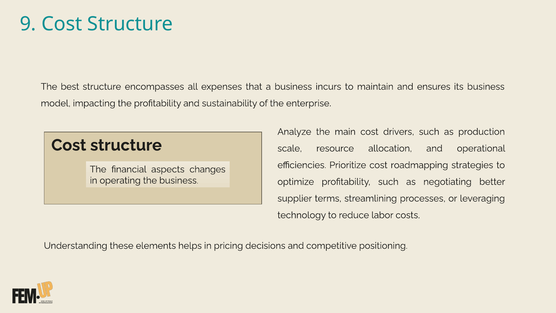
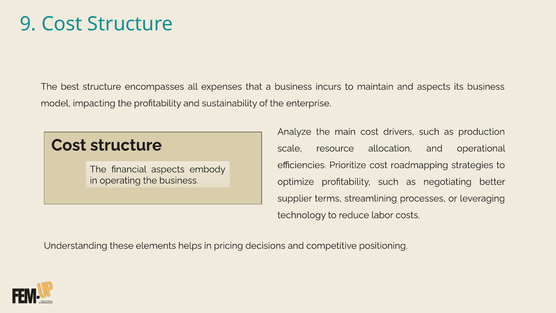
and ensures: ensures -> aspects (434, 87)
changes: changes -> embody (207, 169)
